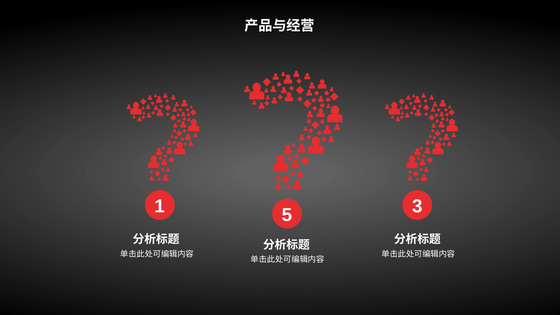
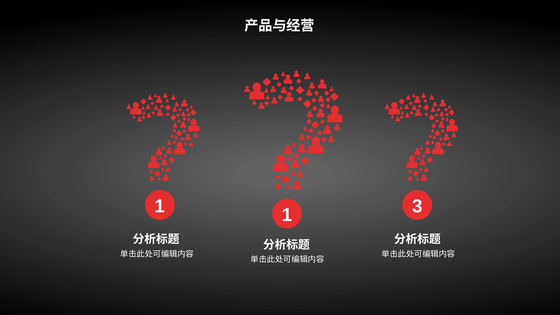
1 5: 5 -> 1 (287, 215)
